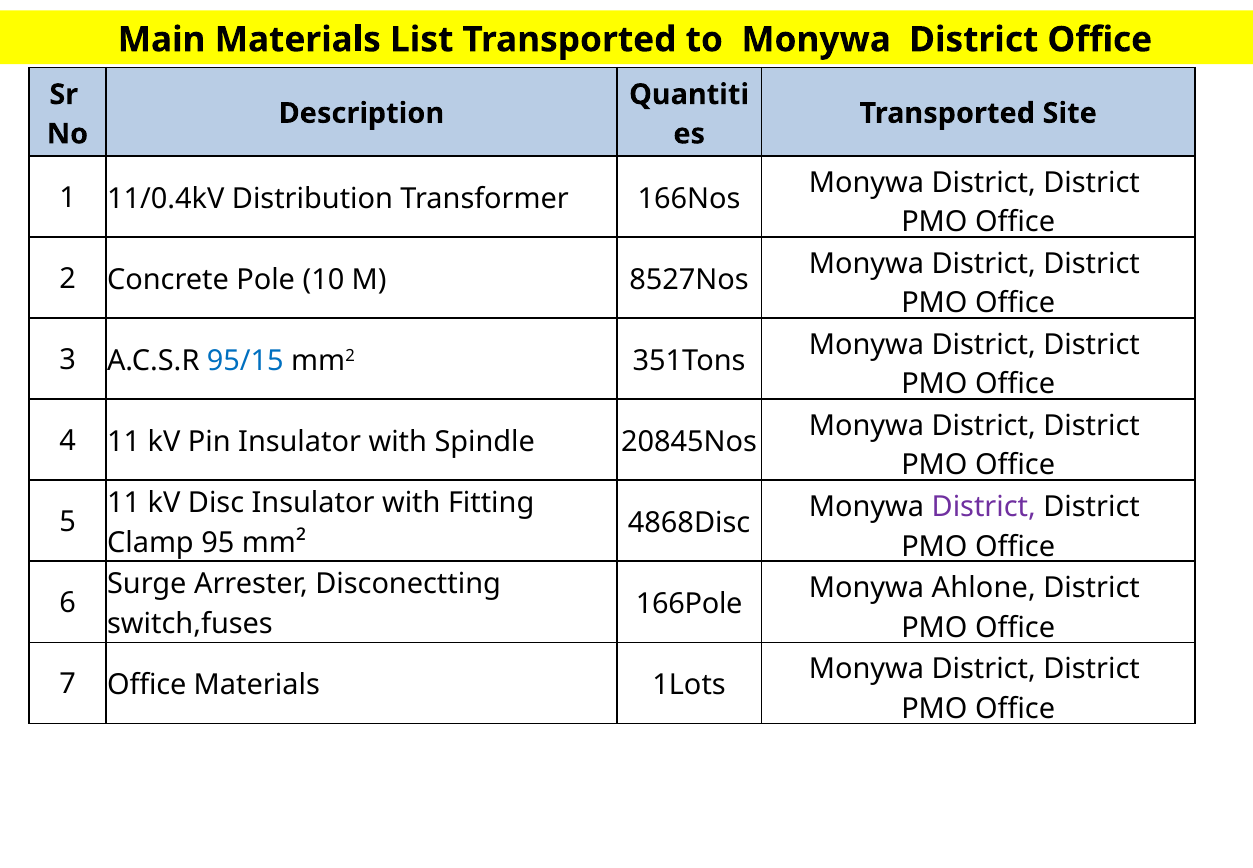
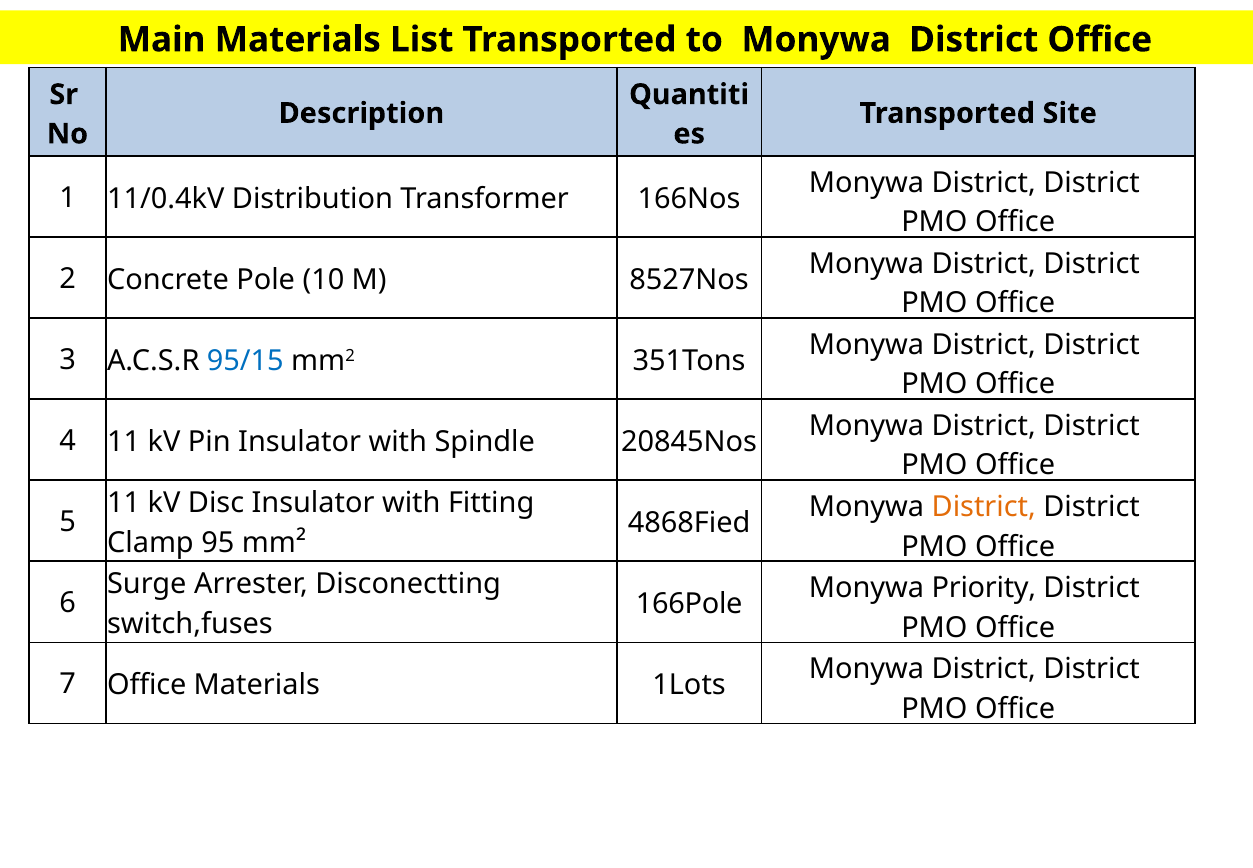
District colour: purple -> orange (984, 507)
4868Disc: 4868Disc -> 4868Fied (689, 522)
Ahlone: Ahlone -> Priority (984, 588)
